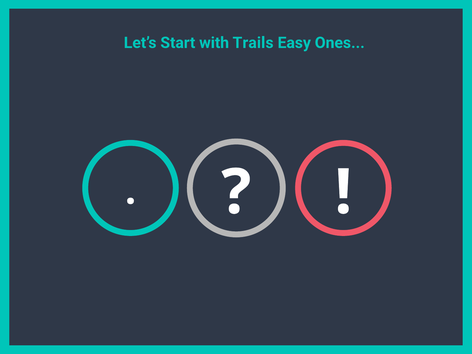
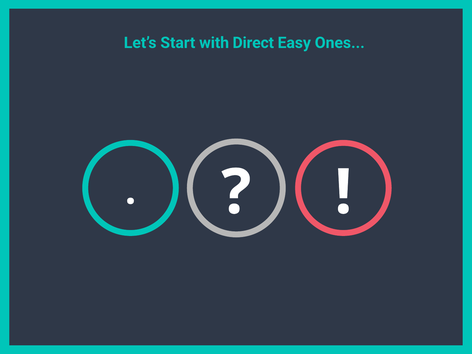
Trails: Trails -> Direct (253, 43)
